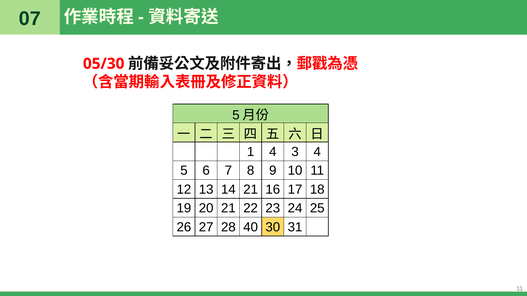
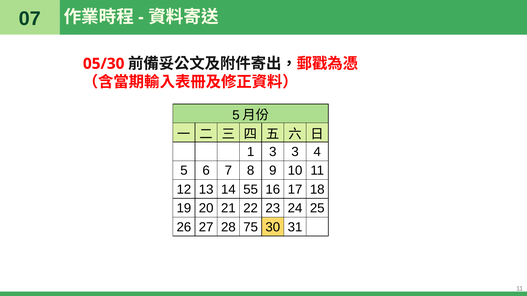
1 4: 4 -> 3 (273, 152)
14 21: 21 -> 55 (251, 190)
40: 40 -> 75 (251, 227)
